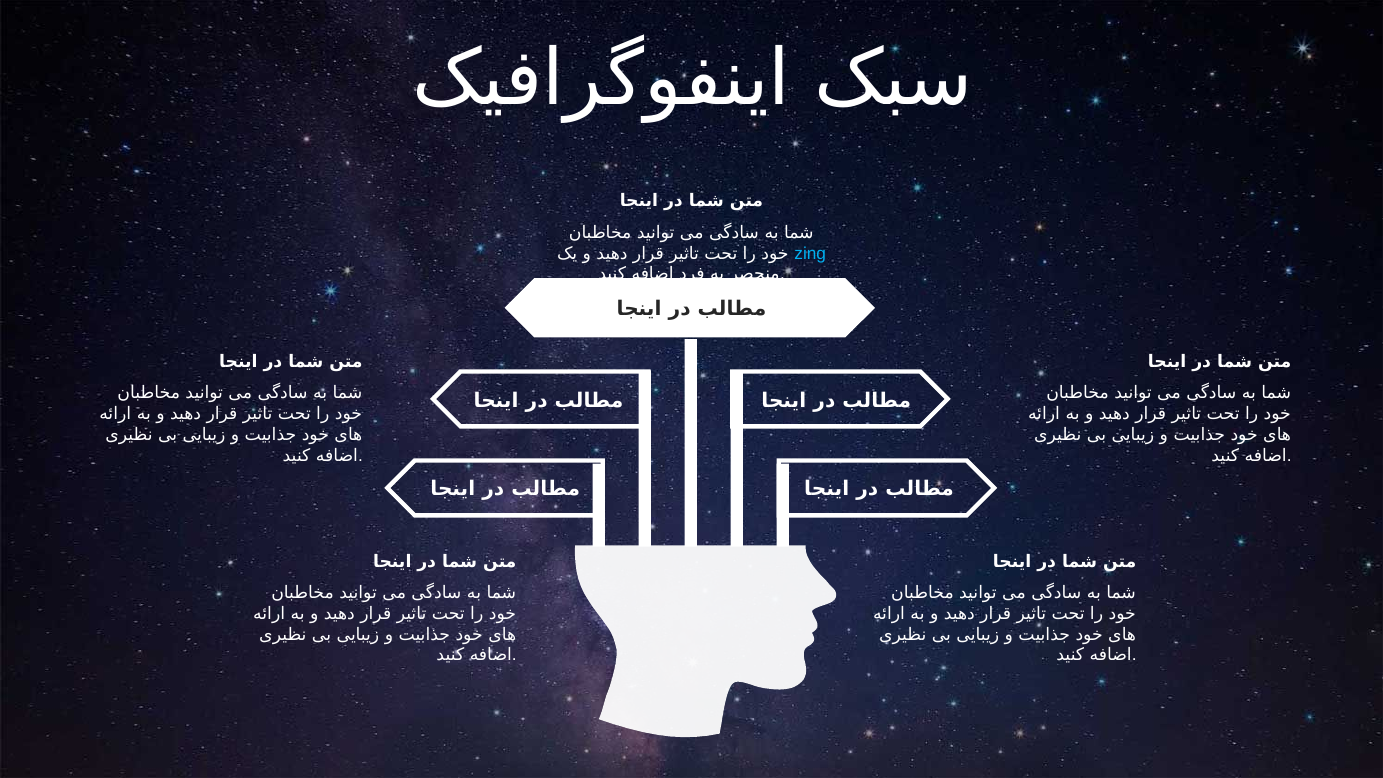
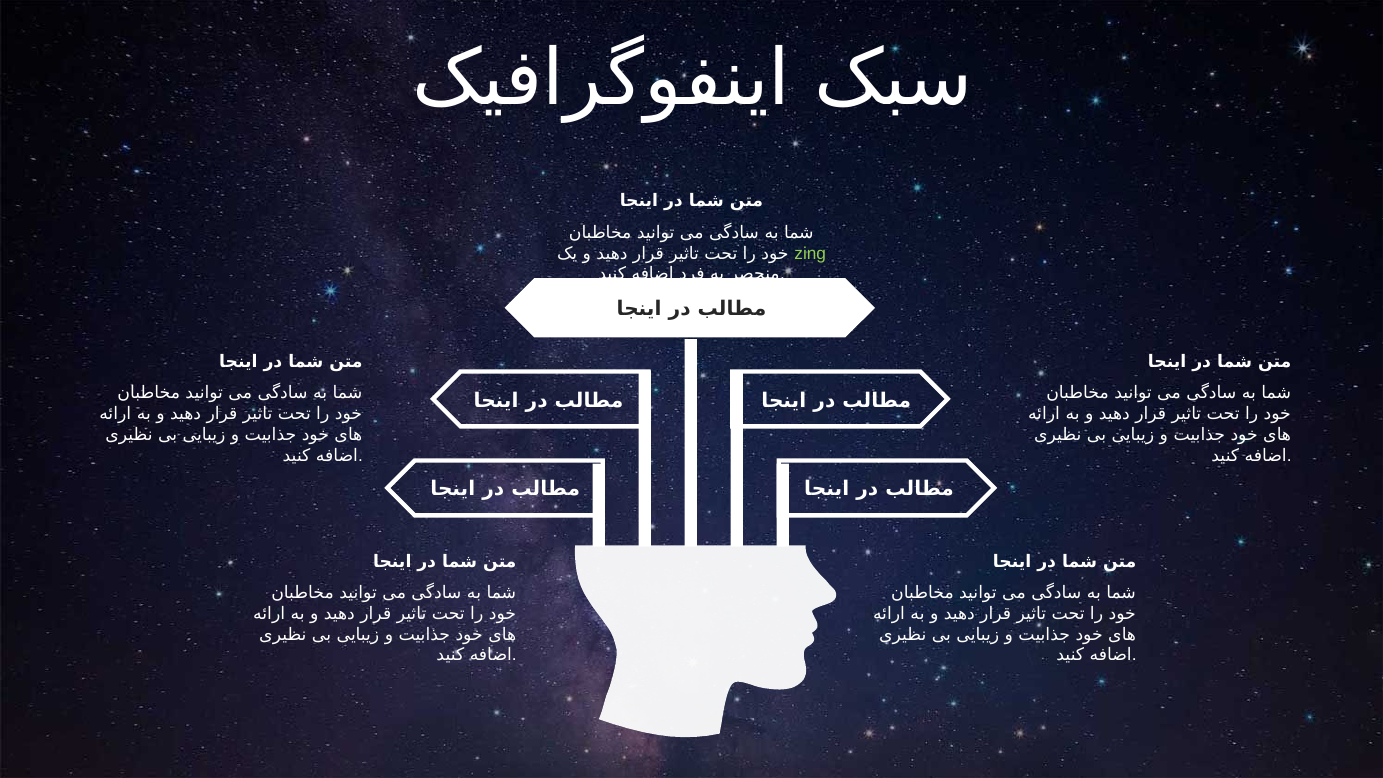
zing colour: light blue -> light green (810, 253)
